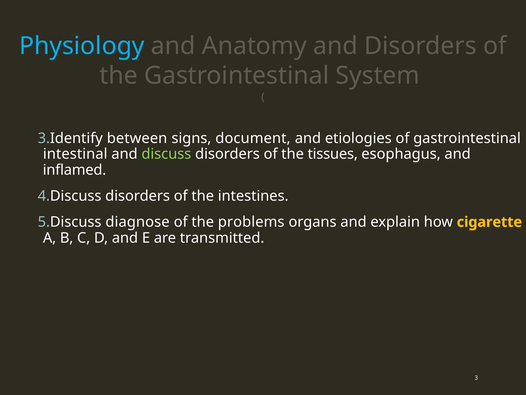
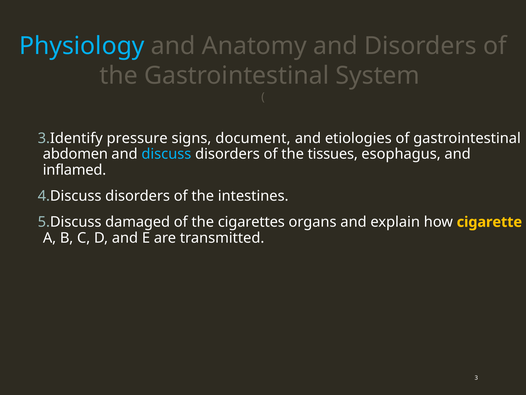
between: between -> pressure (137, 138)
intestinal: intestinal -> abdomen (75, 154)
discuss colour: light green -> light blue (166, 154)
diagnose: diagnose -> damaged (138, 222)
problems: problems -> cigarettes (251, 222)
